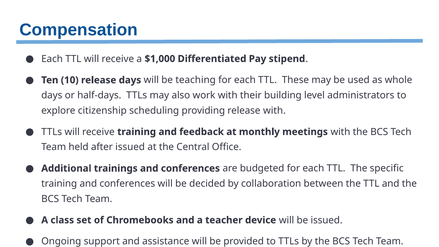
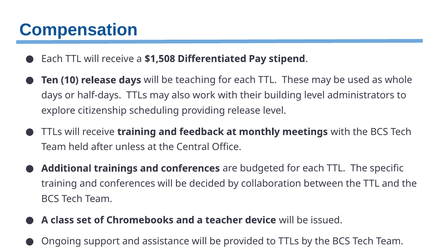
$1,000: $1,000 -> $1,508 (160, 59)
release with: with -> level (275, 111)
after issued: issued -> unless (130, 147)
